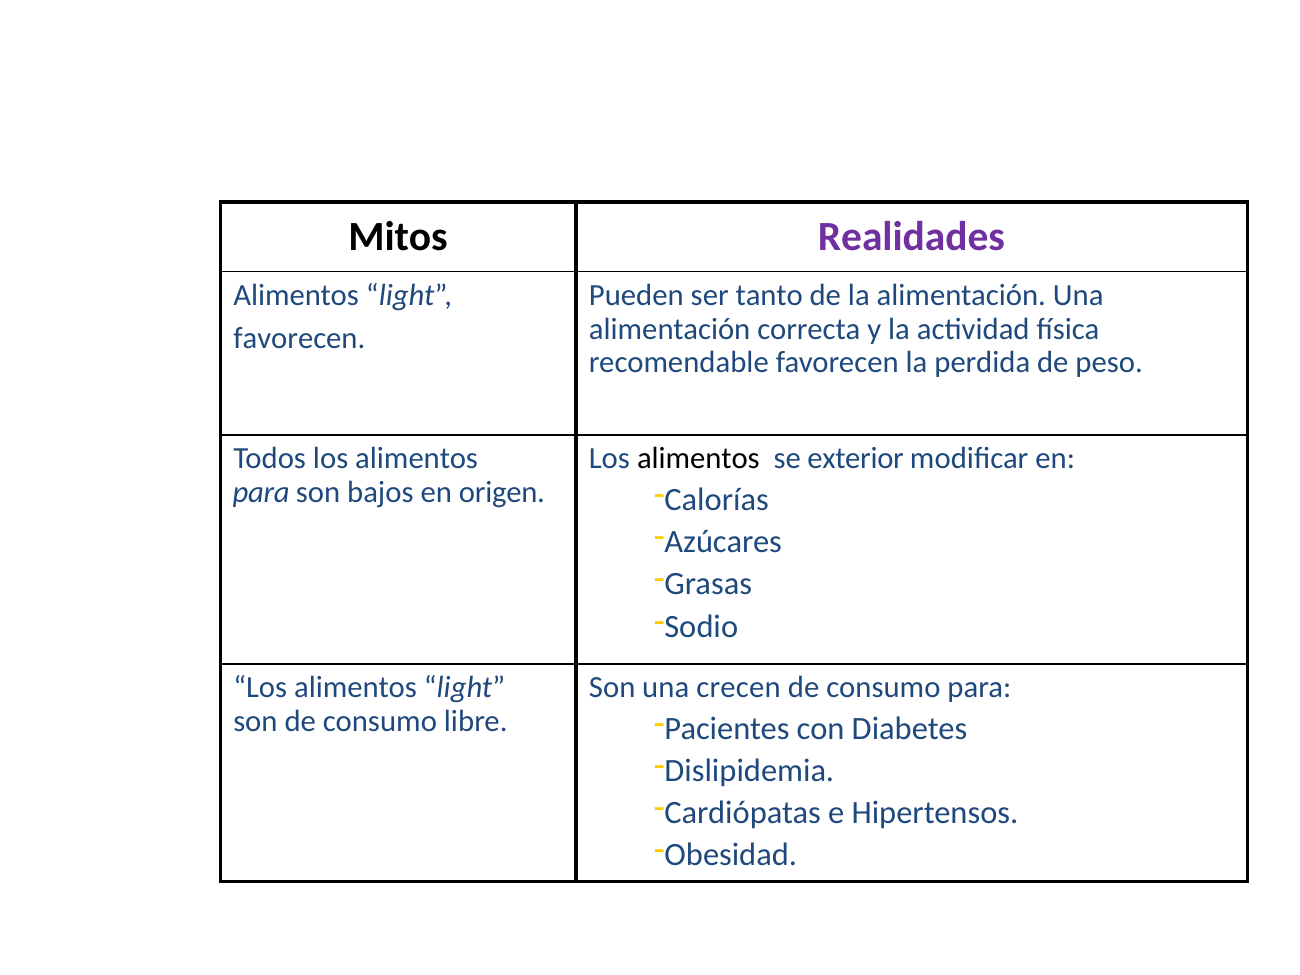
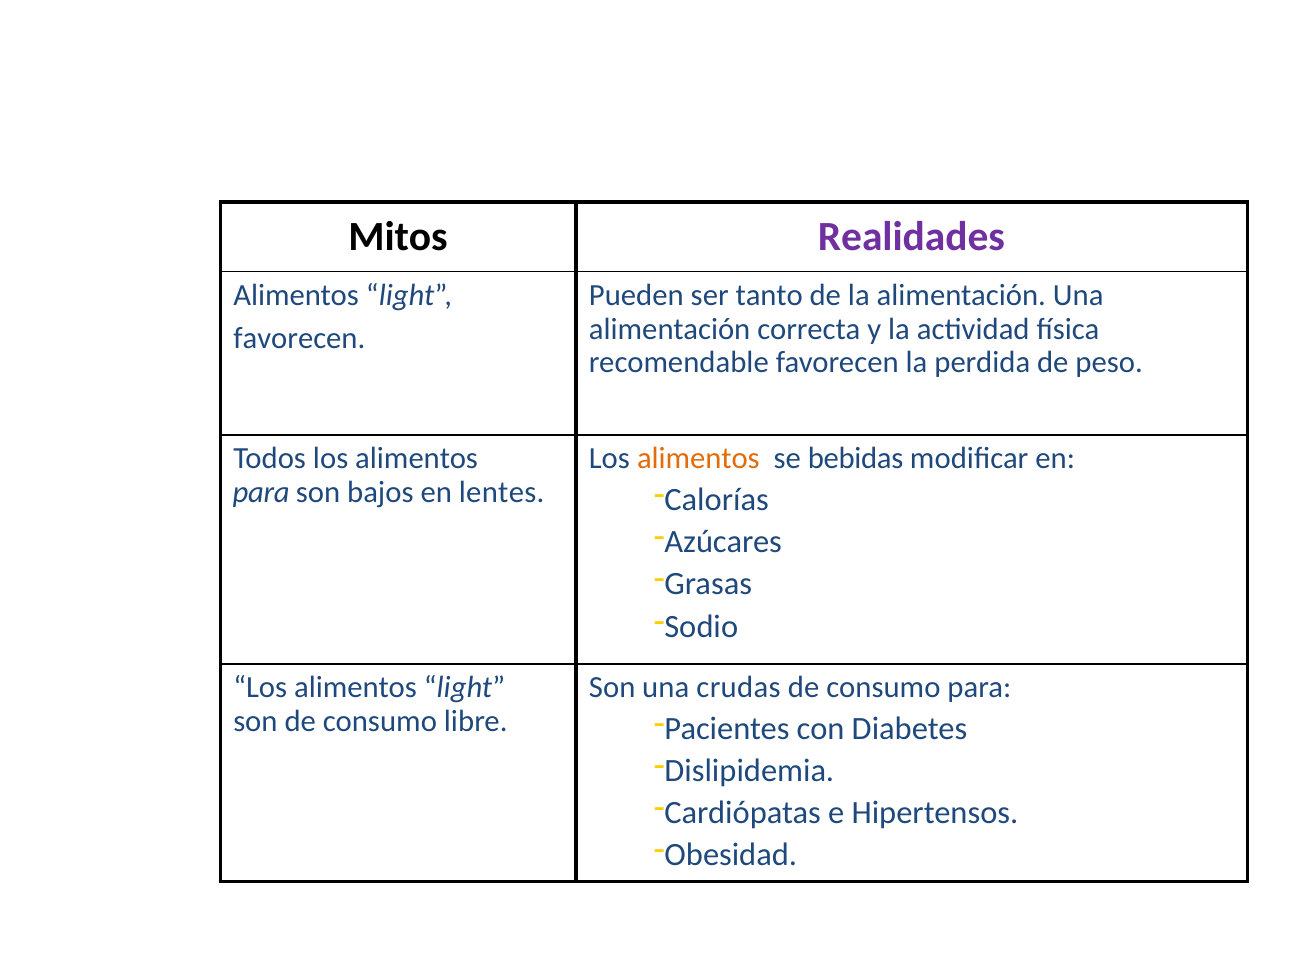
alimentos colour: black -> orange (698, 458)
exterior: exterior -> bebidas (856, 458)
origen: origen -> lentes (502, 492)
crecen: crecen -> crudas (739, 687)
